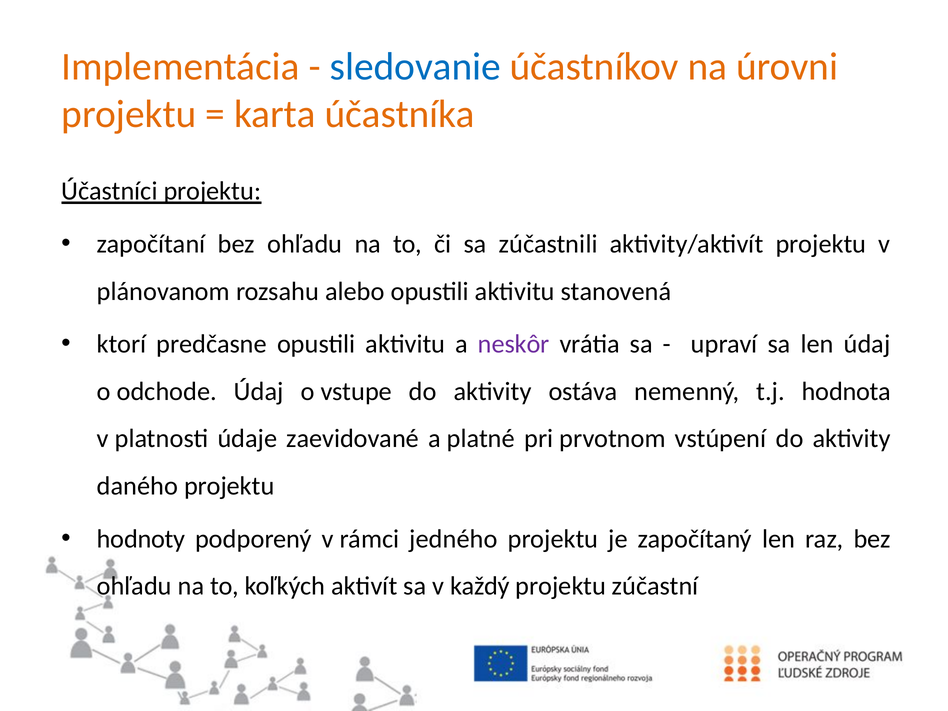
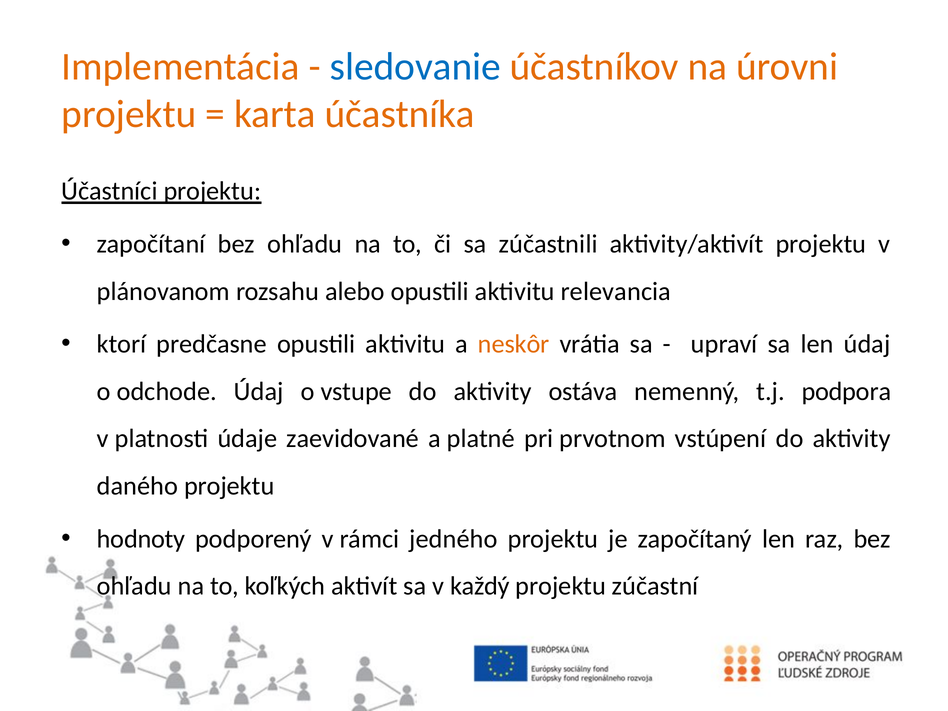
stanovená: stanovená -> relevancia (616, 291)
neskôr colour: purple -> orange (514, 344)
hodnota: hodnota -> podpora (846, 391)
